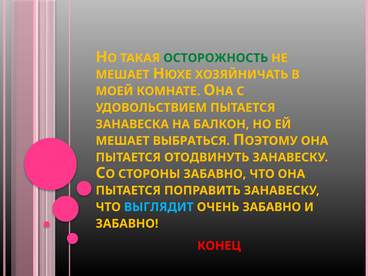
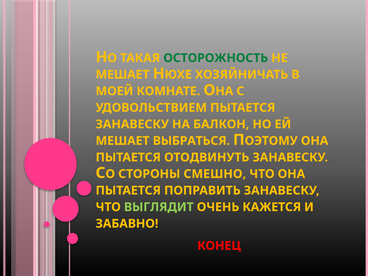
ЗАНАВЕСКА: ЗАНАВЕСКА -> ЗАНАВЕСКУ (132, 124)
СТОРОНЫ ЗАБАВНО: ЗАБАВНО -> СМЕШНО (215, 174)
ВЫГЛЯДИТ colour: light blue -> light green (159, 207)
ОЧЕНЬ ЗАБАВНО: ЗАБАВНО -> КАЖЕТСЯ (272, 207)
